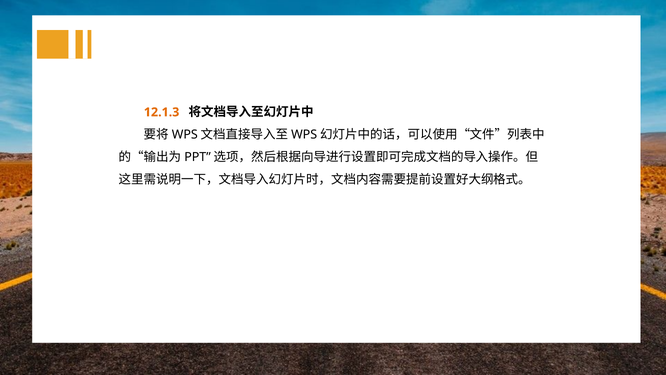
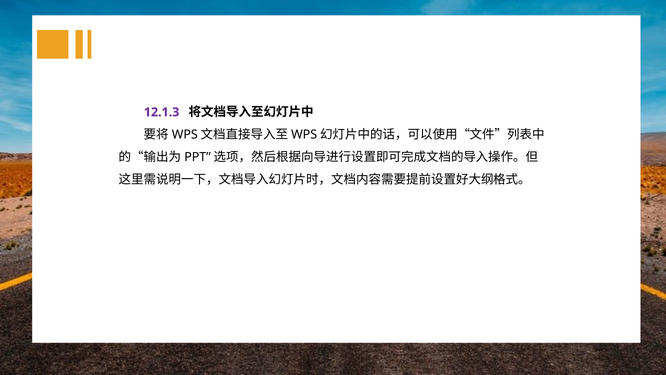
12.1.3 colour: orange -> purple (162, 112)
